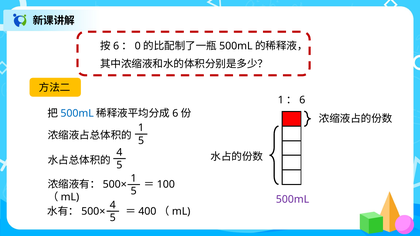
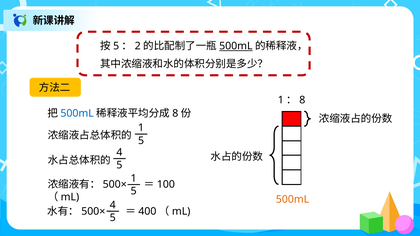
6: 6 -> 5 (116, 46)
0: 0 -> 2 (138, 46)
500mL underline: none -> present (236, 46)
6: 6 -> 8 (302, 100)
6: 6 -> 8 (175, 114)
500mL colour: purple -> orange (293, 200)
